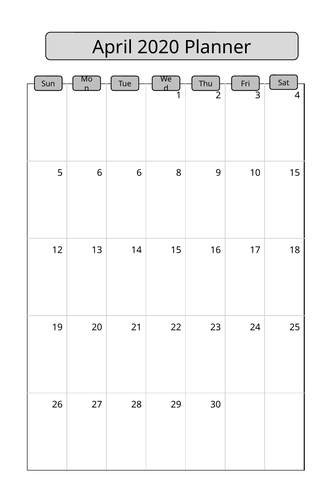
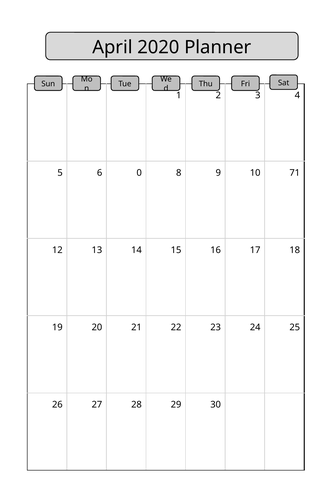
6 6: 6 -> 0 (139, 173)
10 15: 15 -> 71 (295, 173)
